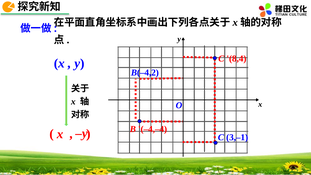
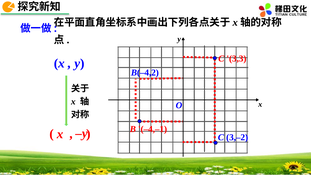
8,4: 8,4 -> 3,3 (236, 59)
–4,–4: –4,–4 -> –4,–1 (153, 129)
3,–1: 3,–1 -> 3,–2 (237, 137)
